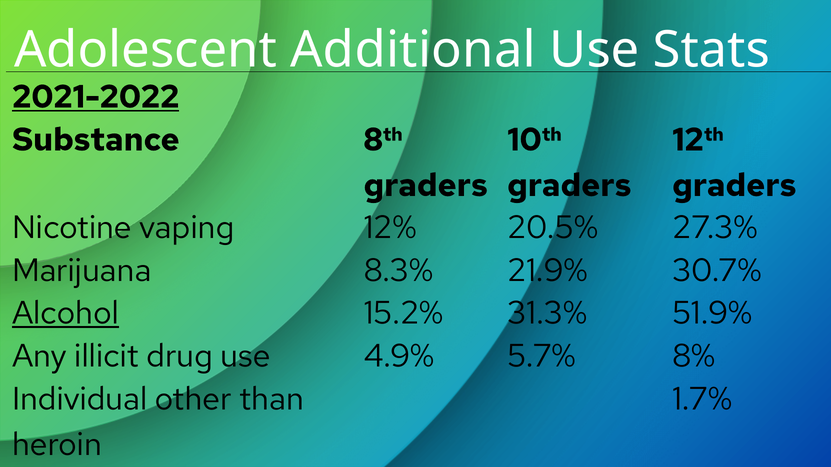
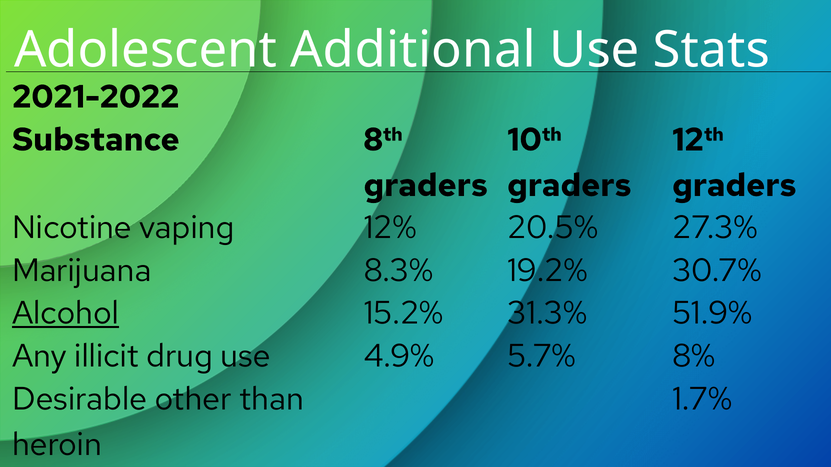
2021-2022 underline: present -> none (96, 97)
21.9%: 21.9% -> 19.2% (547, 271)
Individual: Individual -> Desirable (80, 399)
